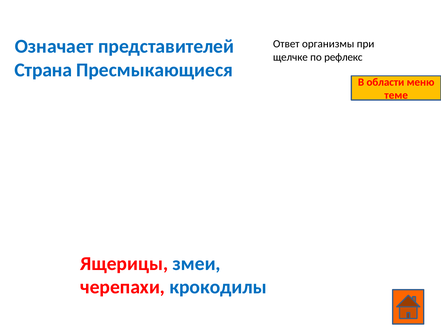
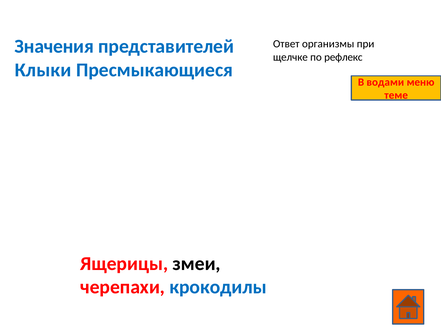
Означает: Означает -> Значения (54, 46)
Страна: Страна -> Клыки (43, 70)
области: области -> водами (385, 82)
змеи colour: blue -> black (197, 263)
